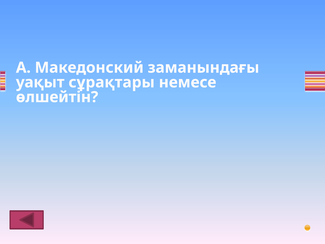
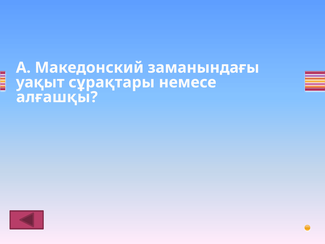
өлшейтін: өлшейтін -> алғашқы (57, 97)
